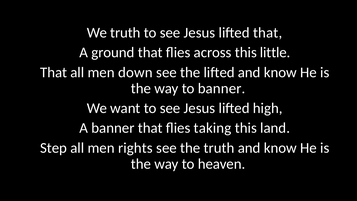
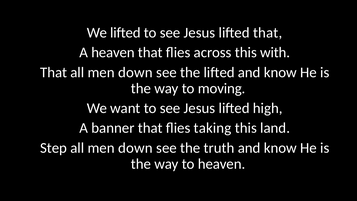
We truth: truth -> lifted (125, 33)
A ground: ground -> heaven (113, 53)
little: little -> with (275, 53)
to banner: banner -> moving (222, 88)
rights: rights -> down (135, 148)
